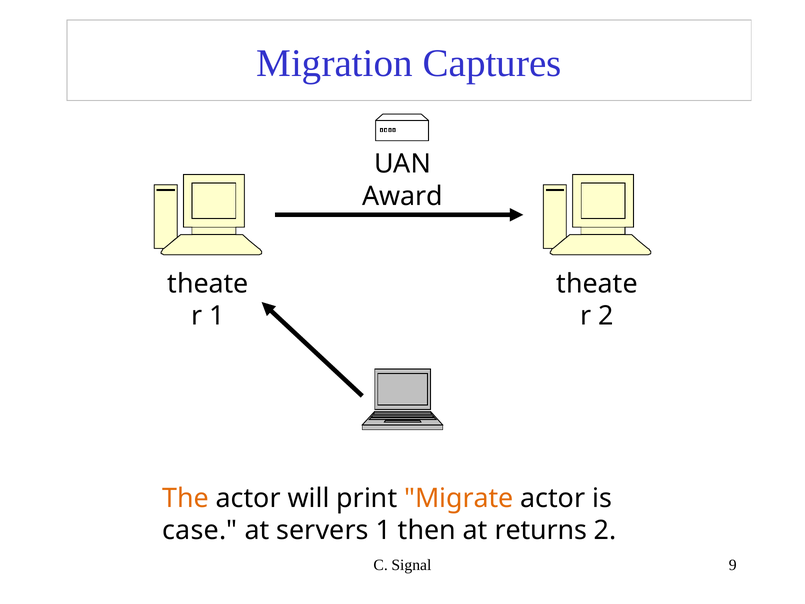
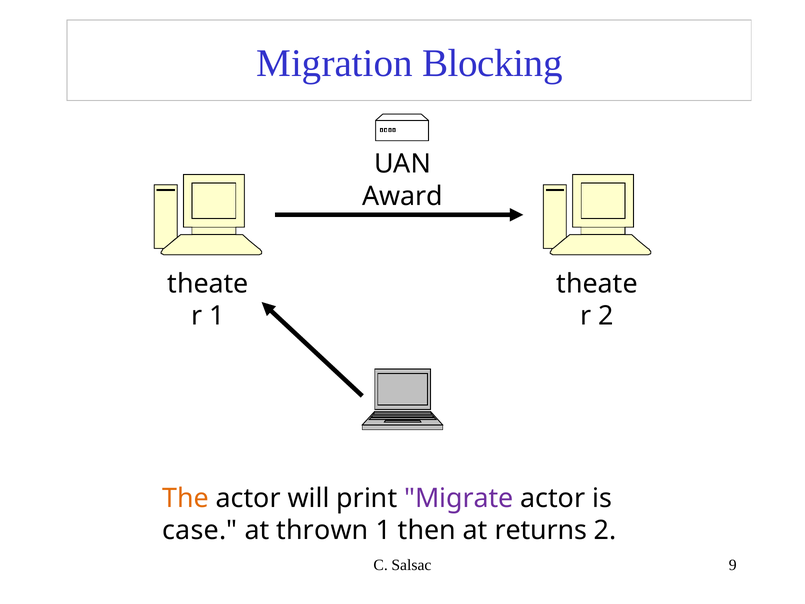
Captures: Captures -> Blocking (492, 63)
Migrate colour: orange -> purple (459, 498)
servers: servers -> thrown (322, 530)
Signal: Signal -> Salsac (411, 565)
